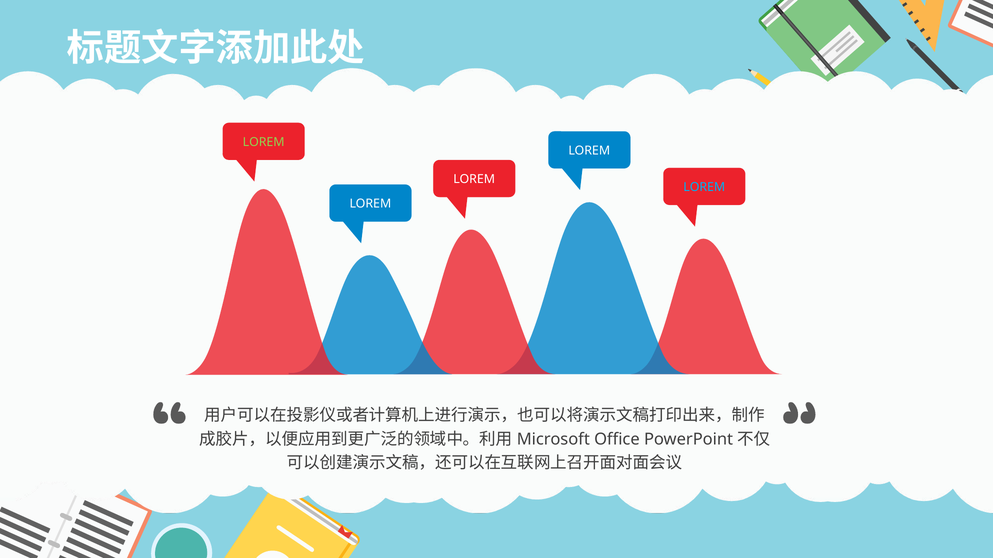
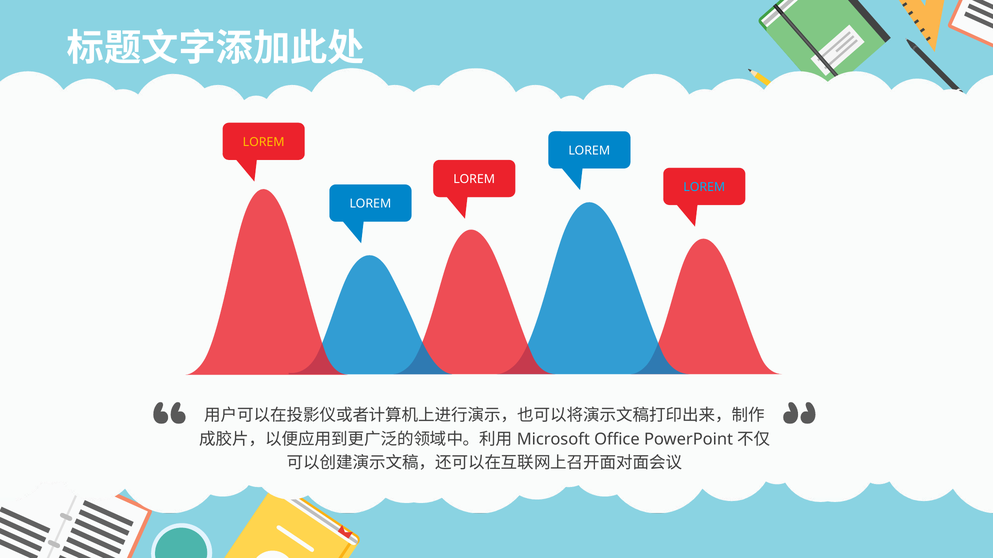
LOREM colour: light green -> yellow (264, 142)
